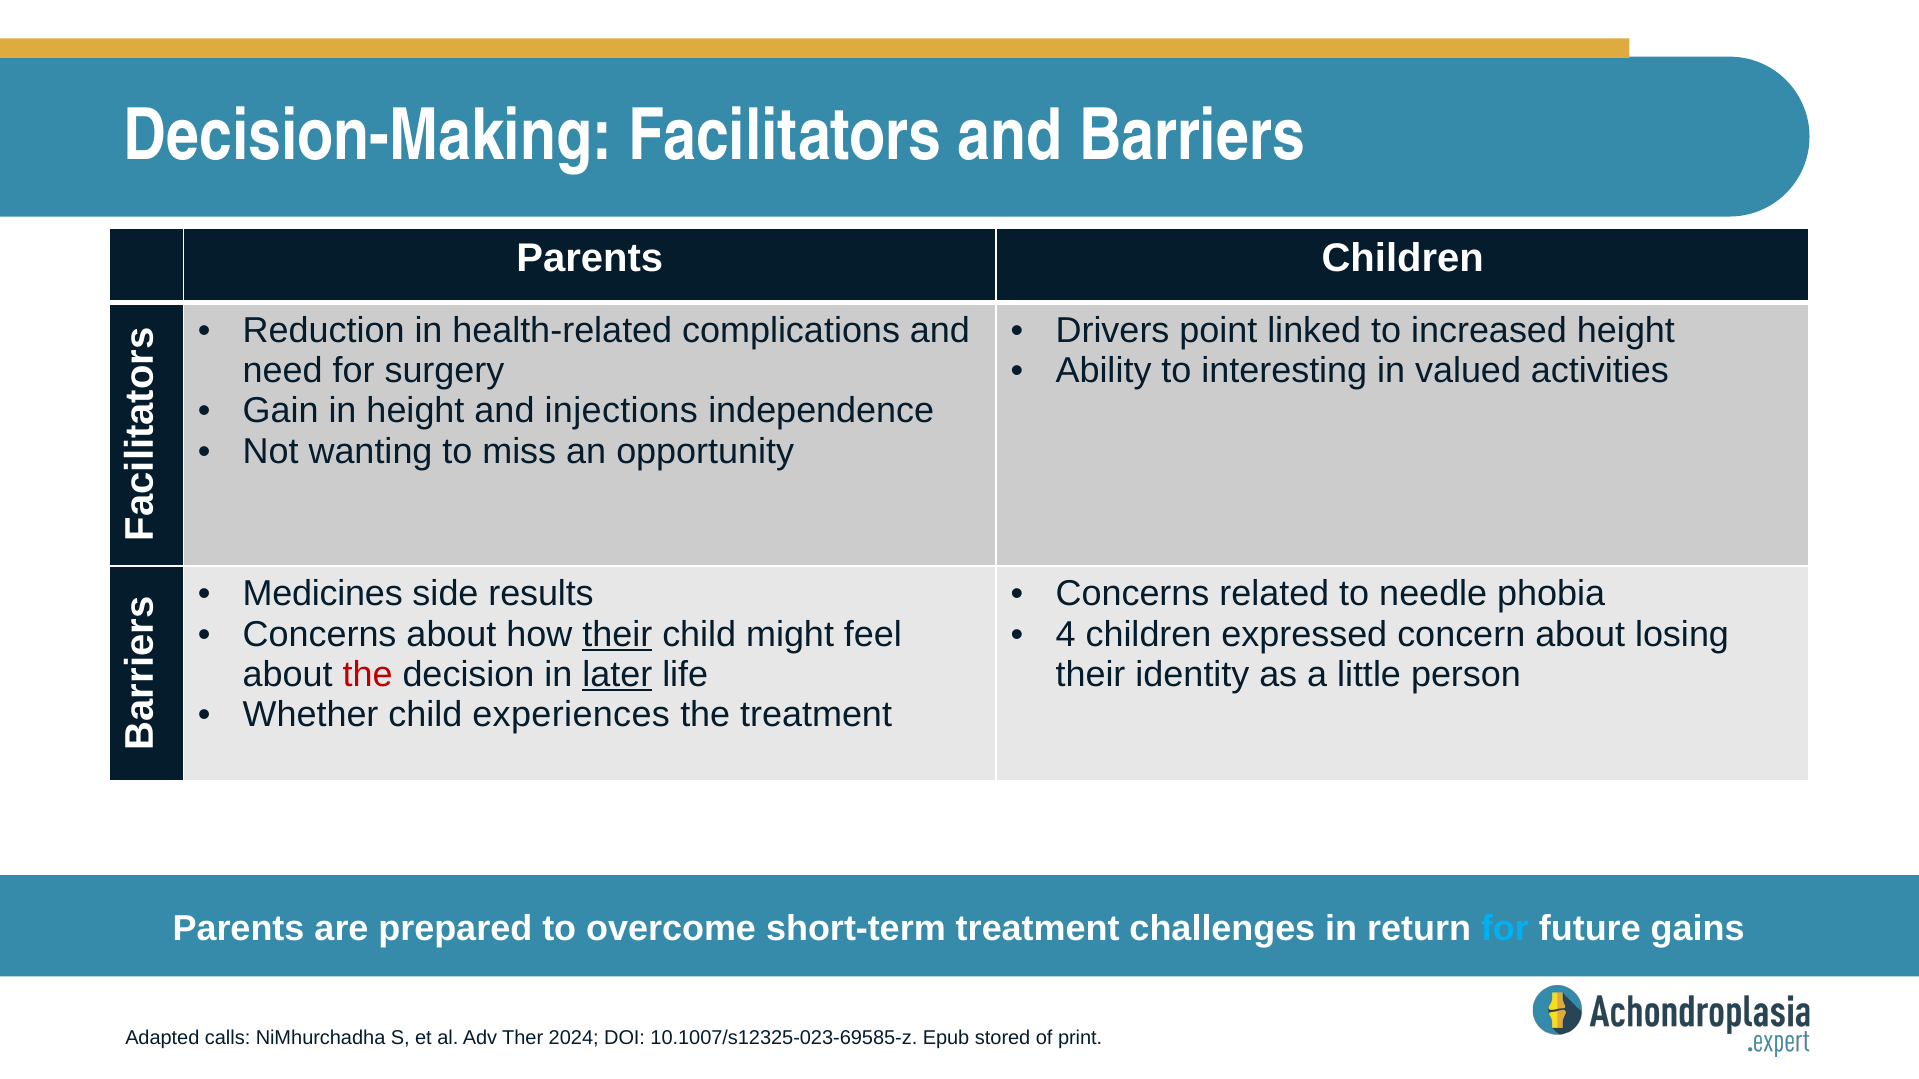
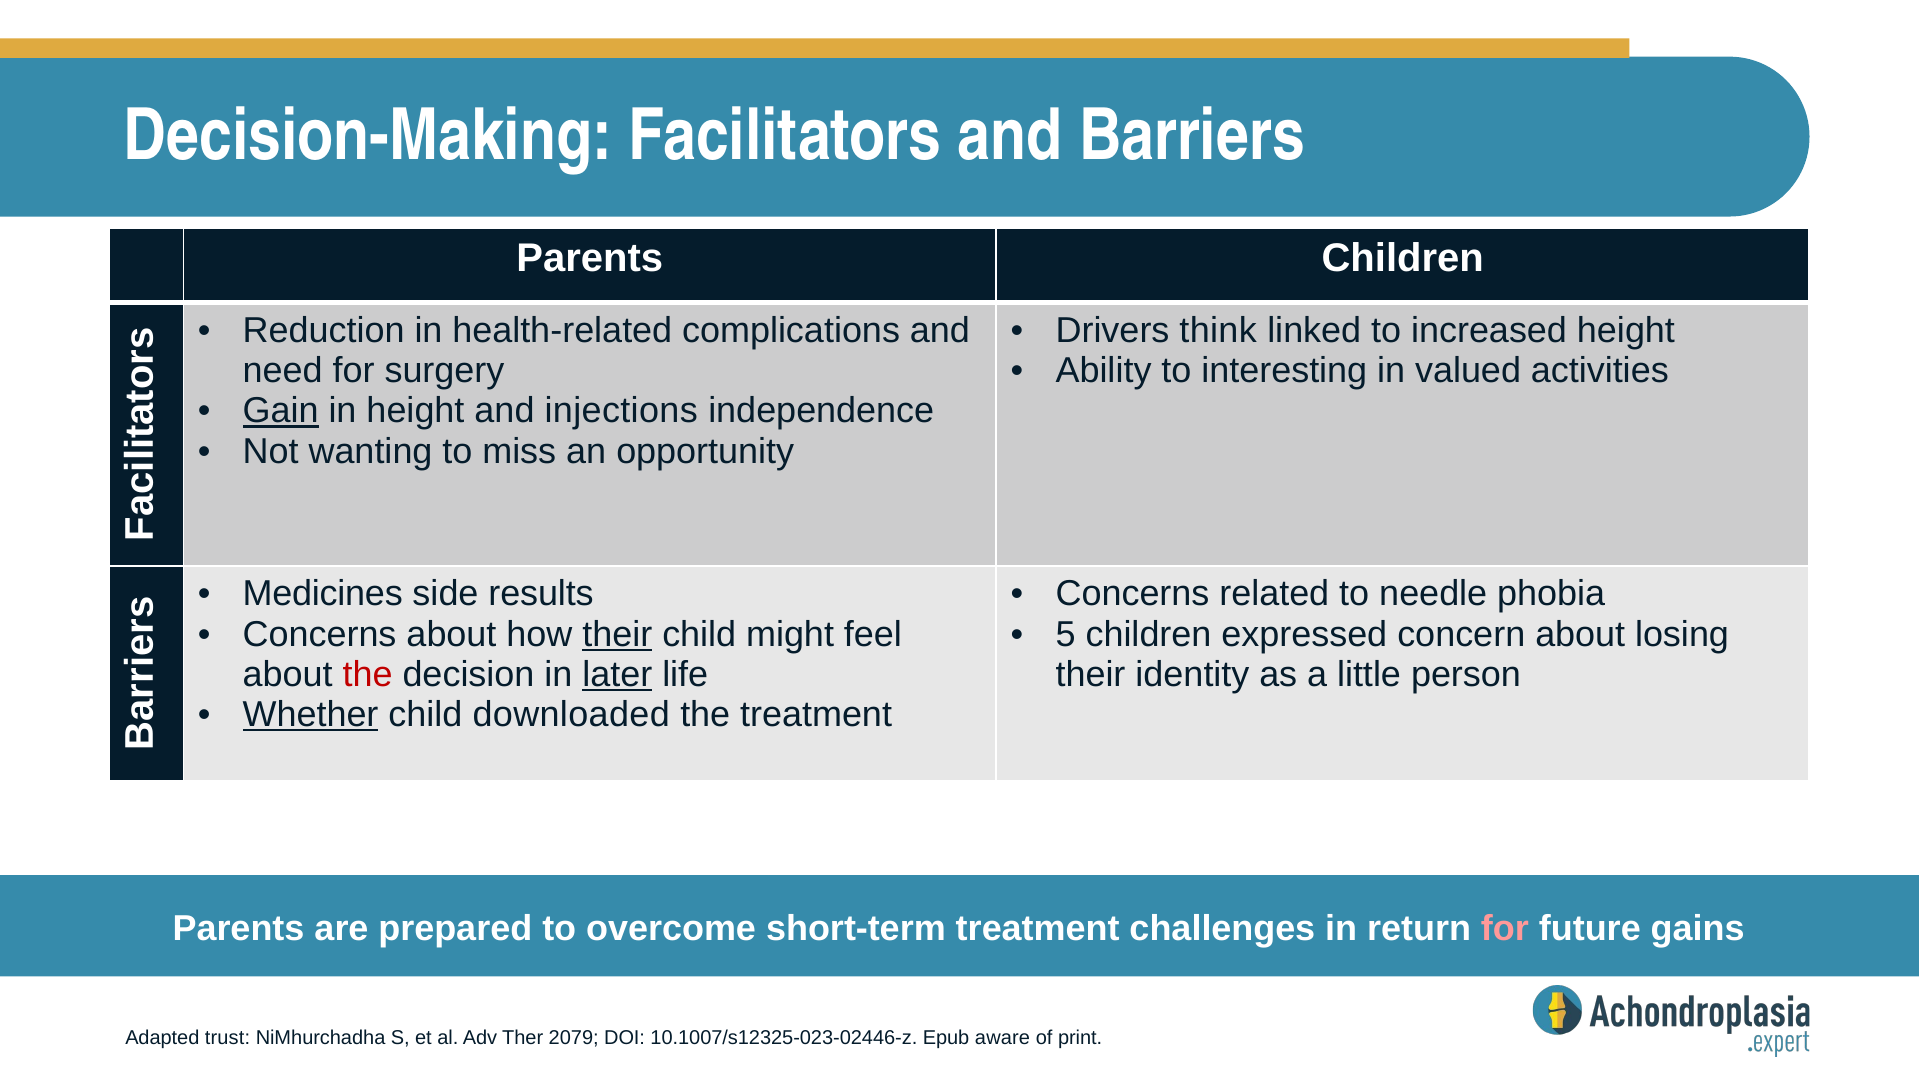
point: point -> think (1218, 331)
Gain underline: none -> present (281, 411)
4: 4 -> 5 (1066, 635)
Whether underline: none -> present (311, 715)
experiences: experiences -> downloaded (571, 715)
for colour: light blue -> pink (1505, 929)
calls: calls -> trust (228, 1039)
2024: 2024 -> 2079 (574, 1039)
10.1007/s12325-023-69585-z: 10.1007/s12325-023-69585-z -> 10.1007/s12325-023-02446-z (784, 1039)
stored: stored -> aware (1003, 1039)
